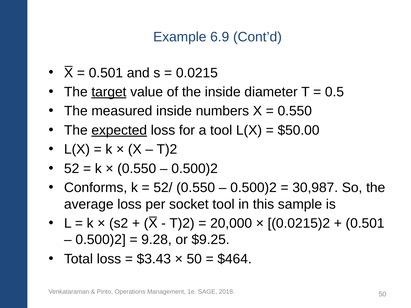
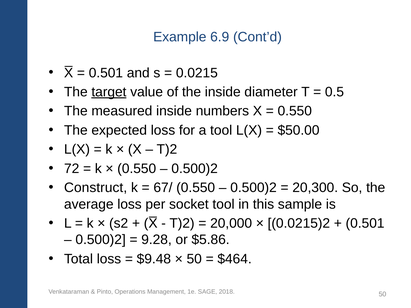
expected underline: present -> none (119, 130)
52: 52 -> 72 (72, 169)
Conforms: Conforms -> Construct (96, 188)
52/: 52/ -> 67/ (163, 188)
30,987: 30,987 -> 20,300 (315, 188)
$9.25: $9.25 -> $5.86 (211, 240)
$3.43: $3.43 -> $9.48 (154, 259)
